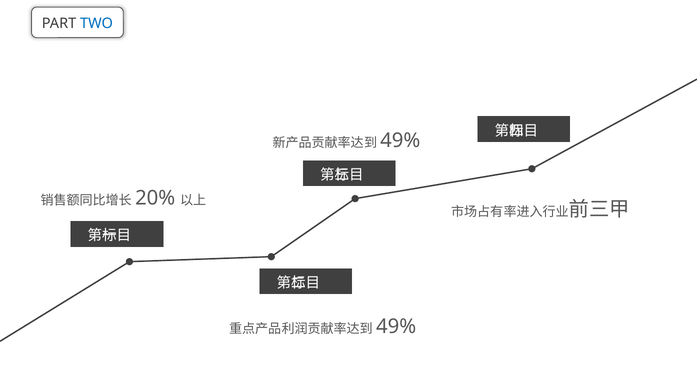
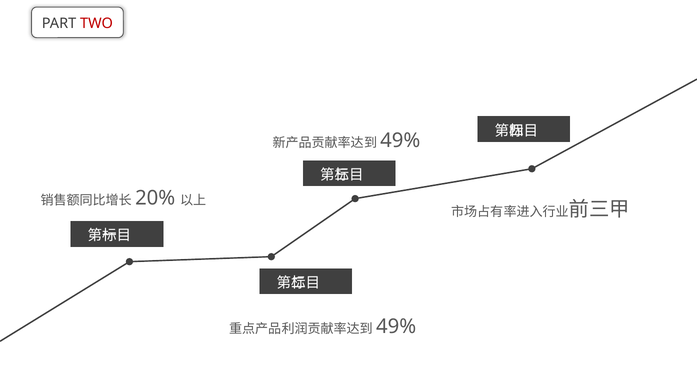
TWO colour: blue -> red (97, 23)
